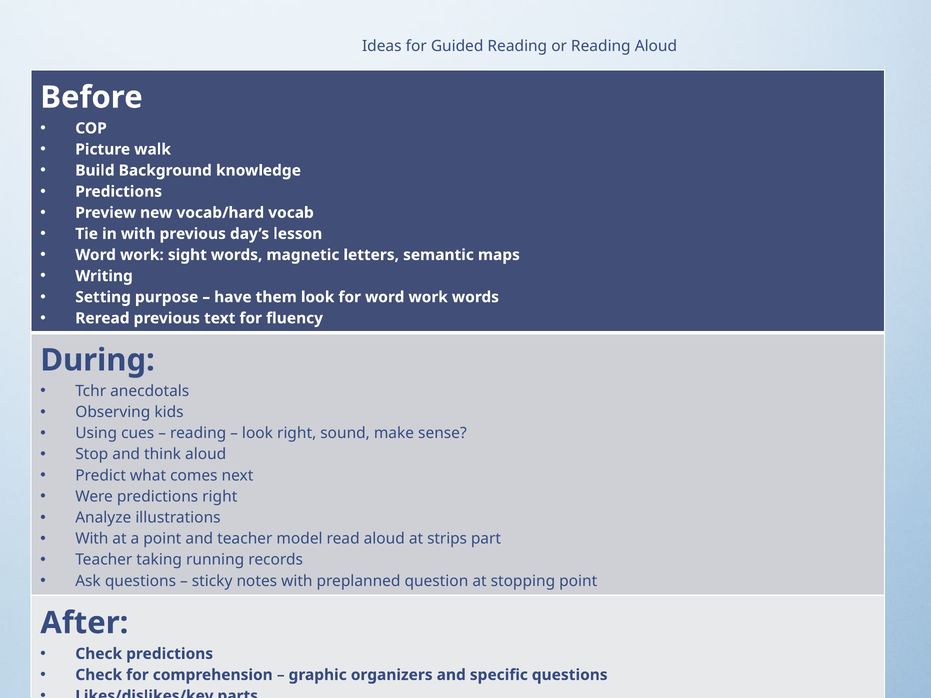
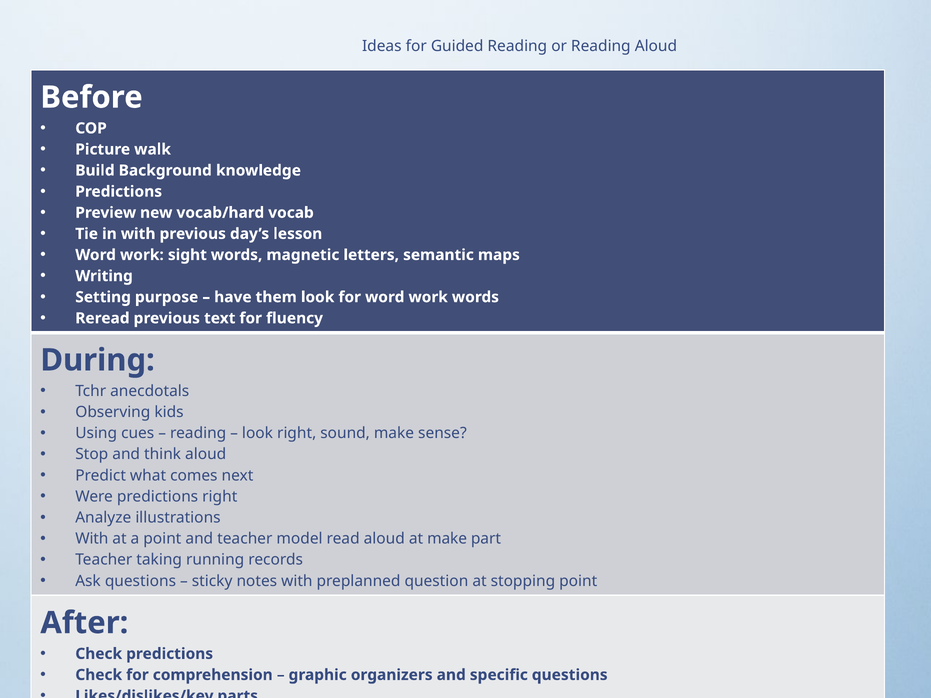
at strips: strips -> make (447, 539)
